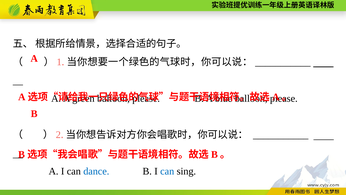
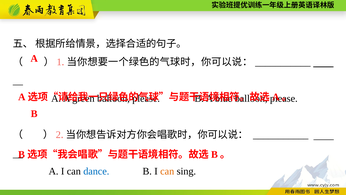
can colour: blue -> orange (167, 171)
